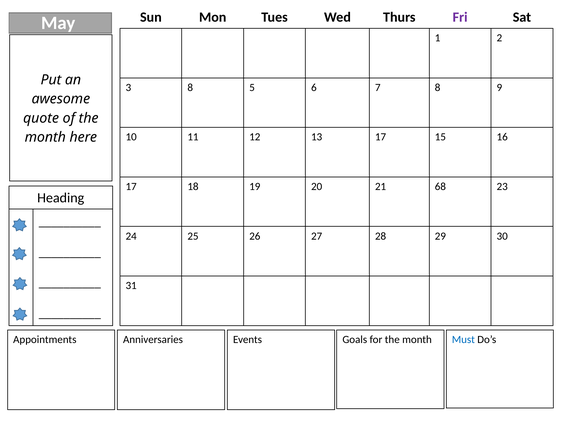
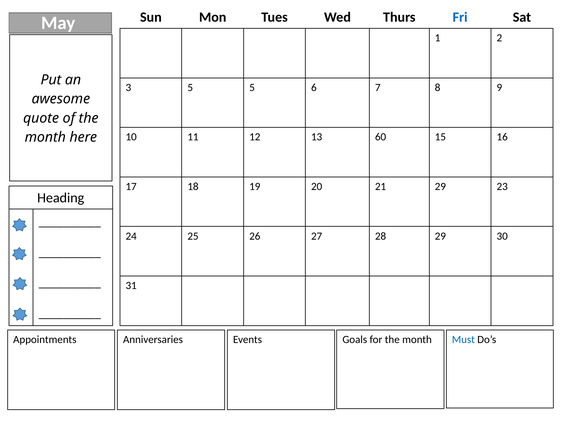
Fri colour: purple -> blue (460, 17)
3 8: 8 -> 5 (190, 88)
13 17: 17 -> 60 (381, 137)
21 68: 68 -> 29 (440, 187)
